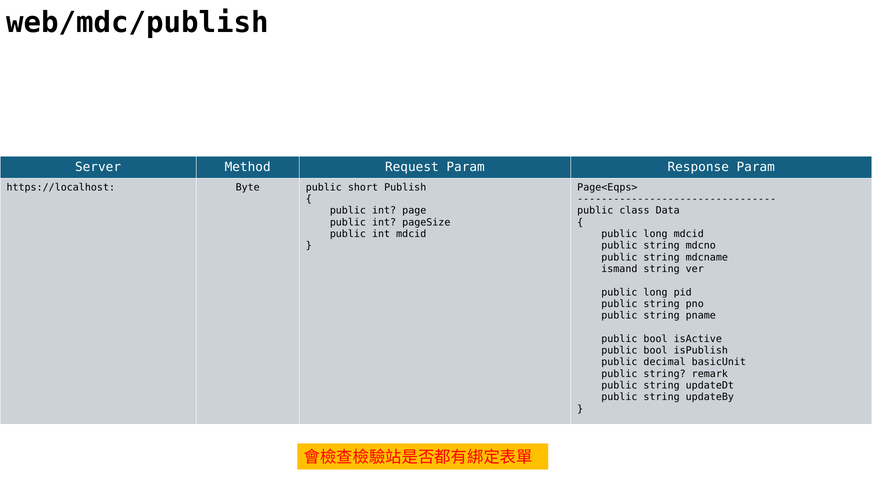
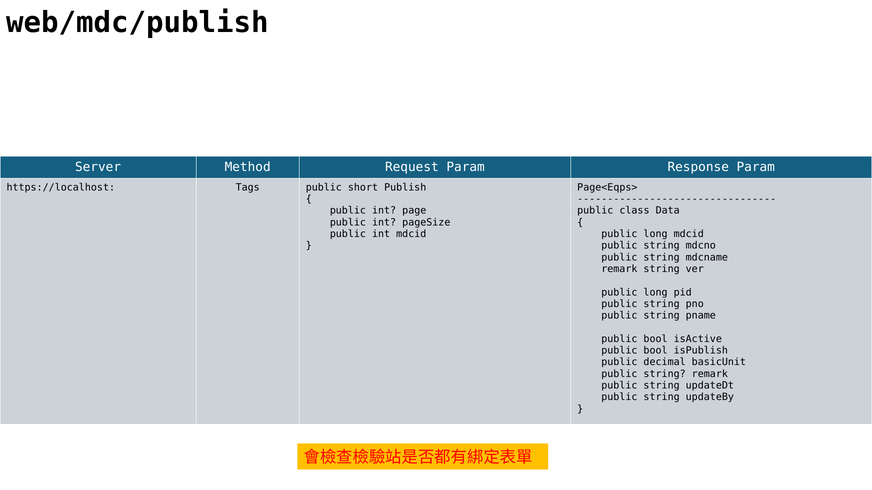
Byte: Byte -> Tags (248, 188)
ismand: ismand -> remark (619, 269)
